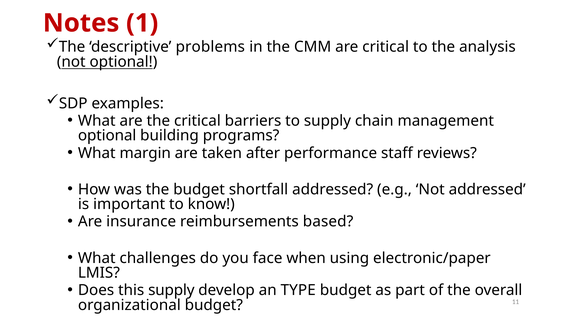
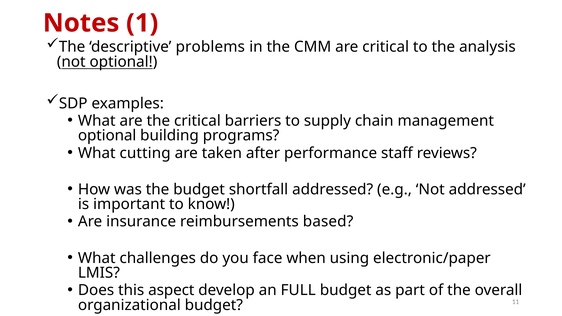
margin: margin -> cutting (145, 153)
this supply: supply -> aspect (171, 290)
TYPE: TYPE -> FULL (298, 290)
